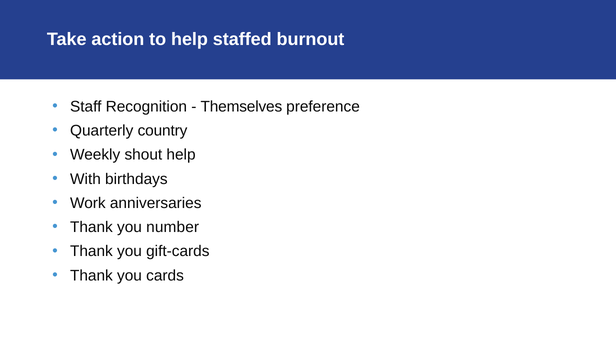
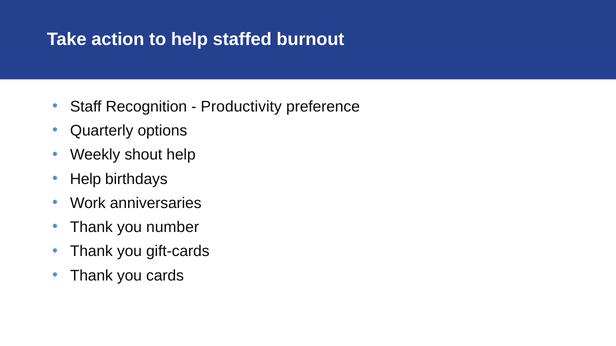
Themselves: Themselves -> Productivity (241, 107)
country: country -> options (162, 131)
With: With -> Help (86, 179)
